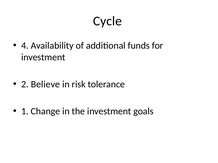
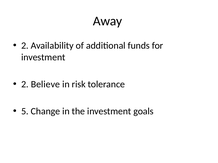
Cycle: Cycle -> Away (108, 21)
4: 4 -> 2 (25, 46)
1: 1 -> 5 (25, 112)
